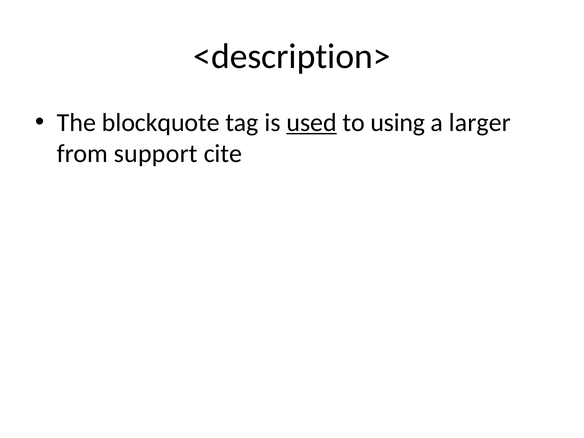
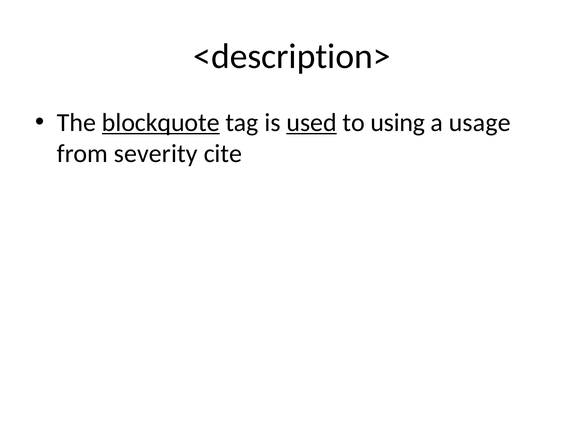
blockquote underline: none -> present (161, 123)
larger: larger -> usage (480, 123)
support: support -> severity (156, 154)
